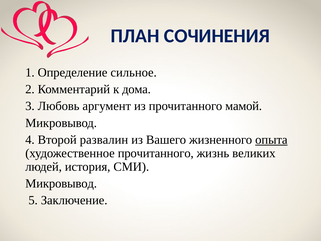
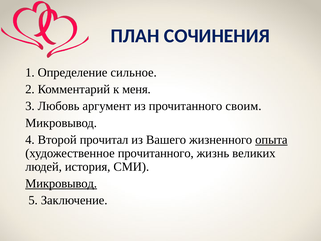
дома: дома -> меня (136, 89)
мамой: мамой -> своим (243, 106)
развалин: развалин -> прочитал (104, 140)
Микровывод underline: none -> present (61, 183)
